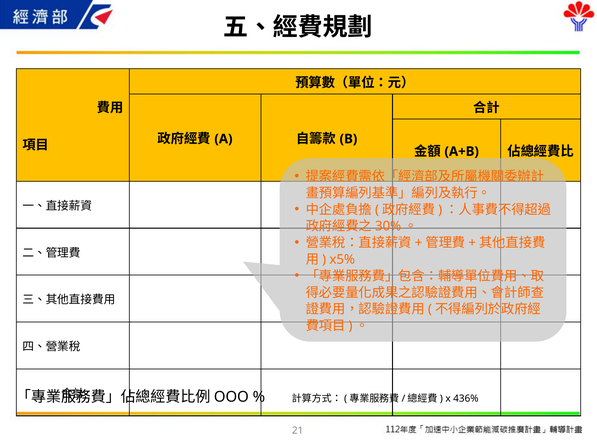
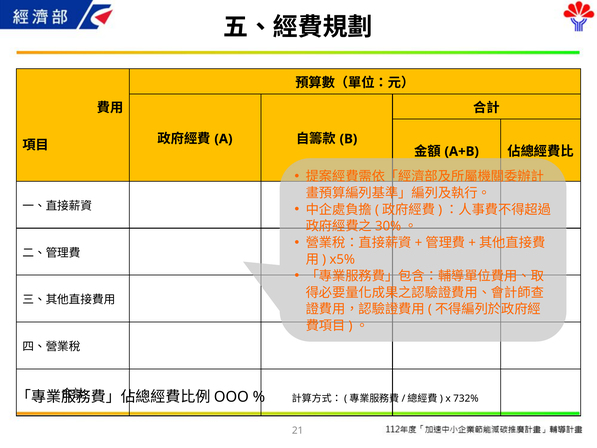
436%: 436% -> 732% (466, 398)
